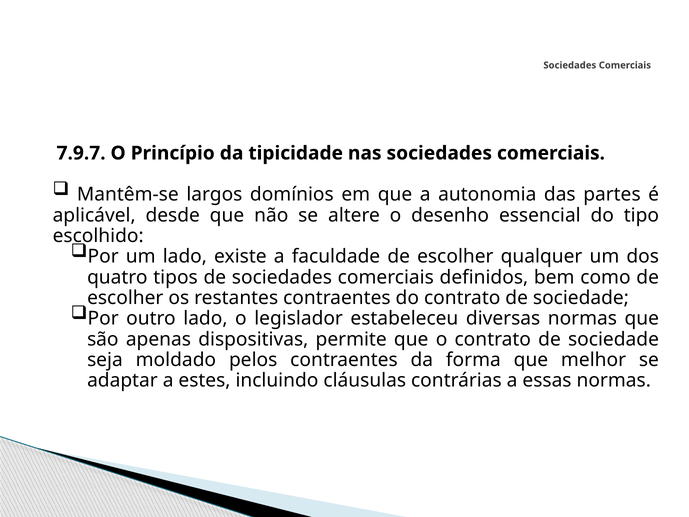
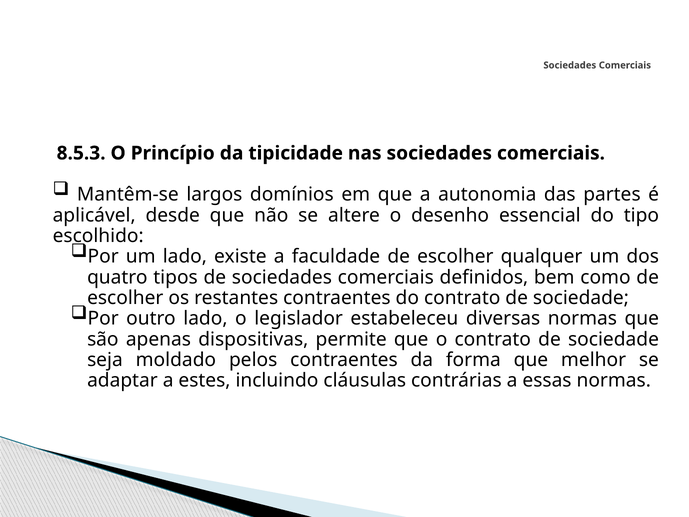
7.9.7: 7.9.7 -> 8.5.3 (81, 153)
